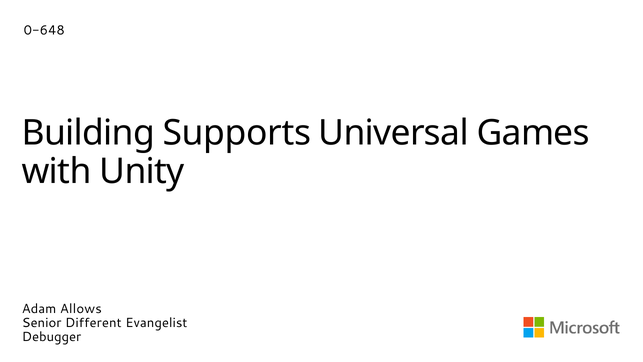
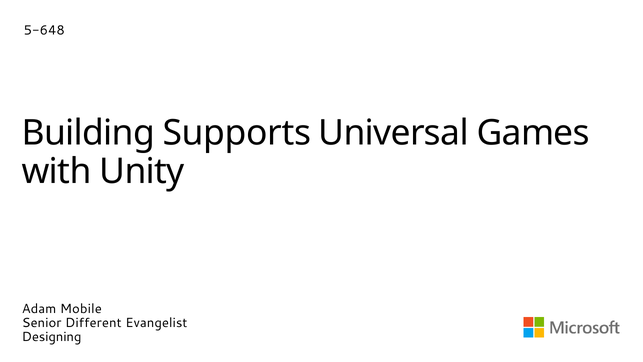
0-648: 0-648 -> 5-648 (44, 30)
Allows: Allows -> Mobile (81, 308)
Debugger: Debugger -> Designing (52, 337)
